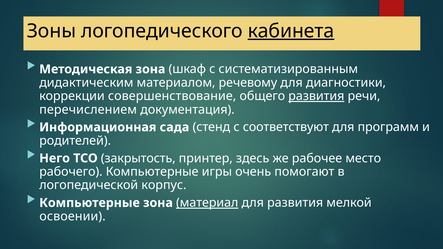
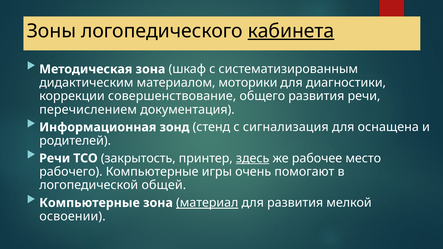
речевому: речевому -> моторики (248, 83)
развития underline: present -> none (316, 96)
сада: сада -> зонд (175, 127)
соответствуют: соответствуют -> сигнализация (286, 127)
программ: программ -> оснащена (388, 127)
Него: Него -> Речи (55, 158)
здесь underline: none -> present (253, 158)
корпус: корпус -> общей (164, 185)
